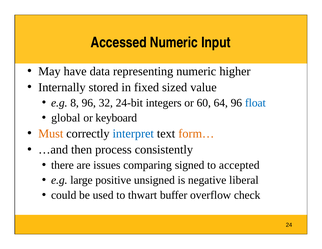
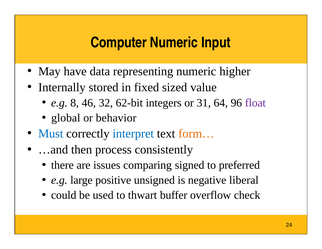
Accessed: Accessed -> Computer (119, 42)
8 96: 96 -> 46 (89, 103)
24-bit: 24-bit -> 62-bit (129, 103)
60: 60 -> 31 (204, 103)
float colour: blue -> purple (255, 103)
keyboard: keyboard -> behavior (116, 118)
Must colour: orange -> blue (51, 133)
accepted: accepted -> preferred (239, 165)
